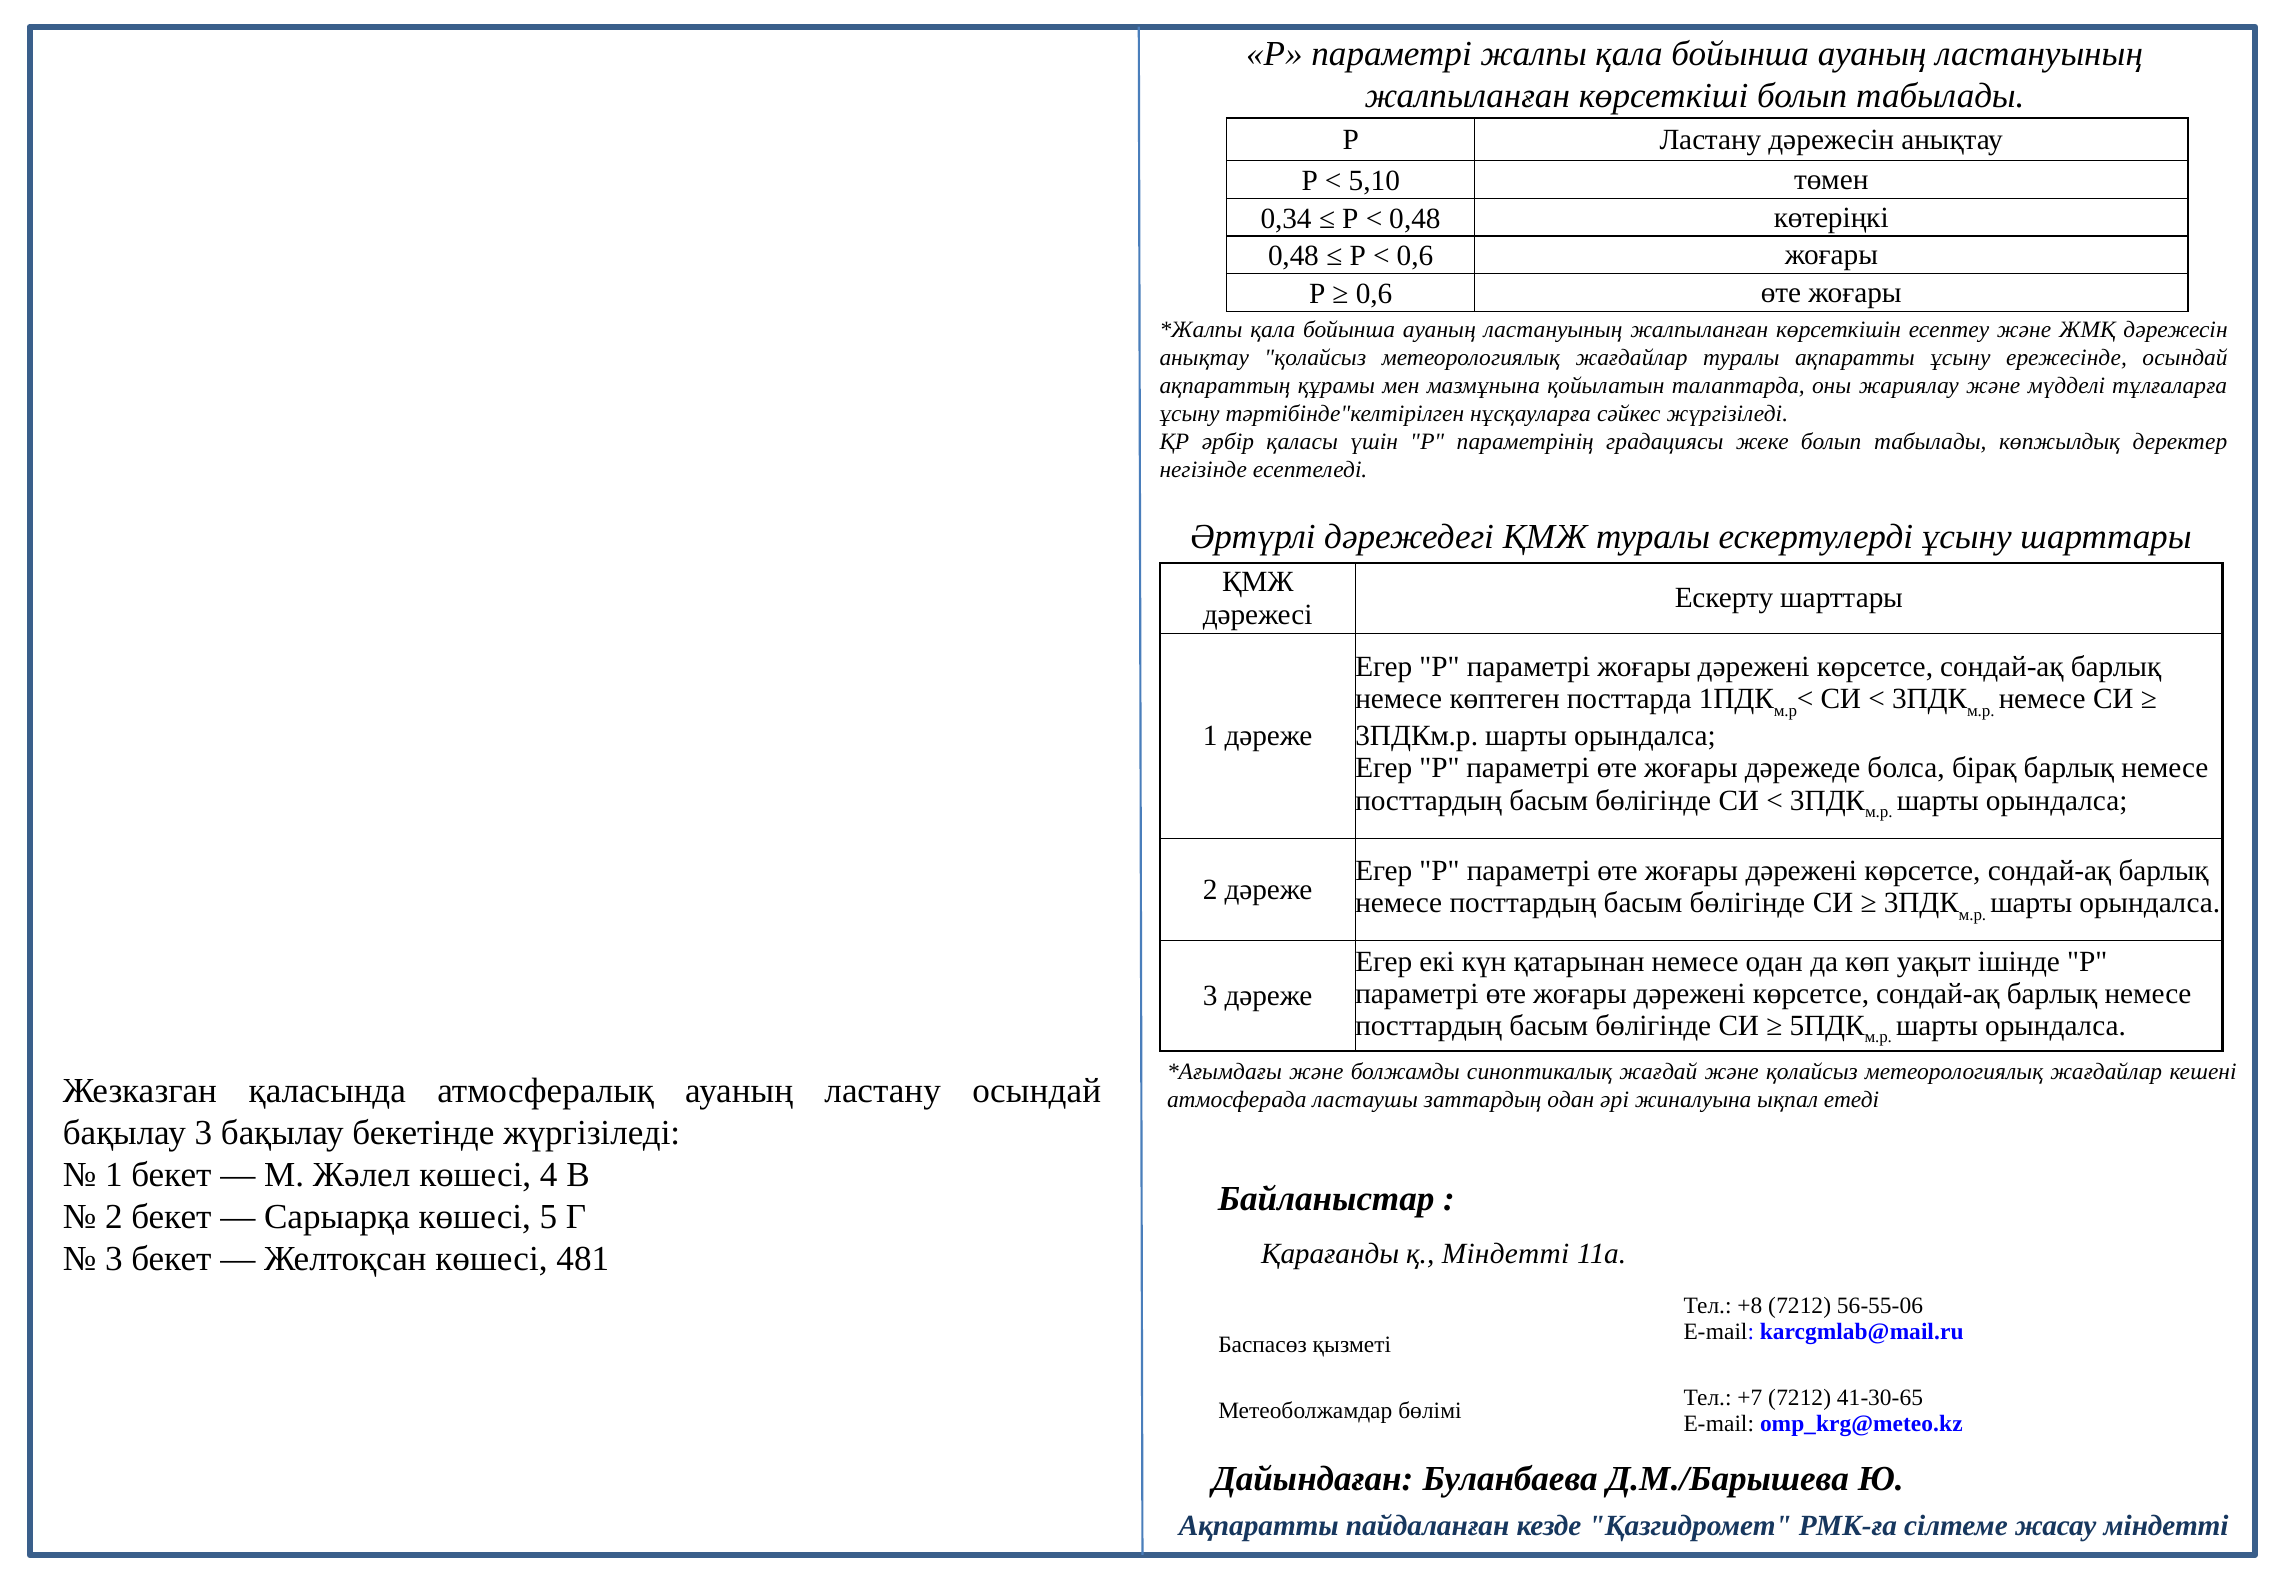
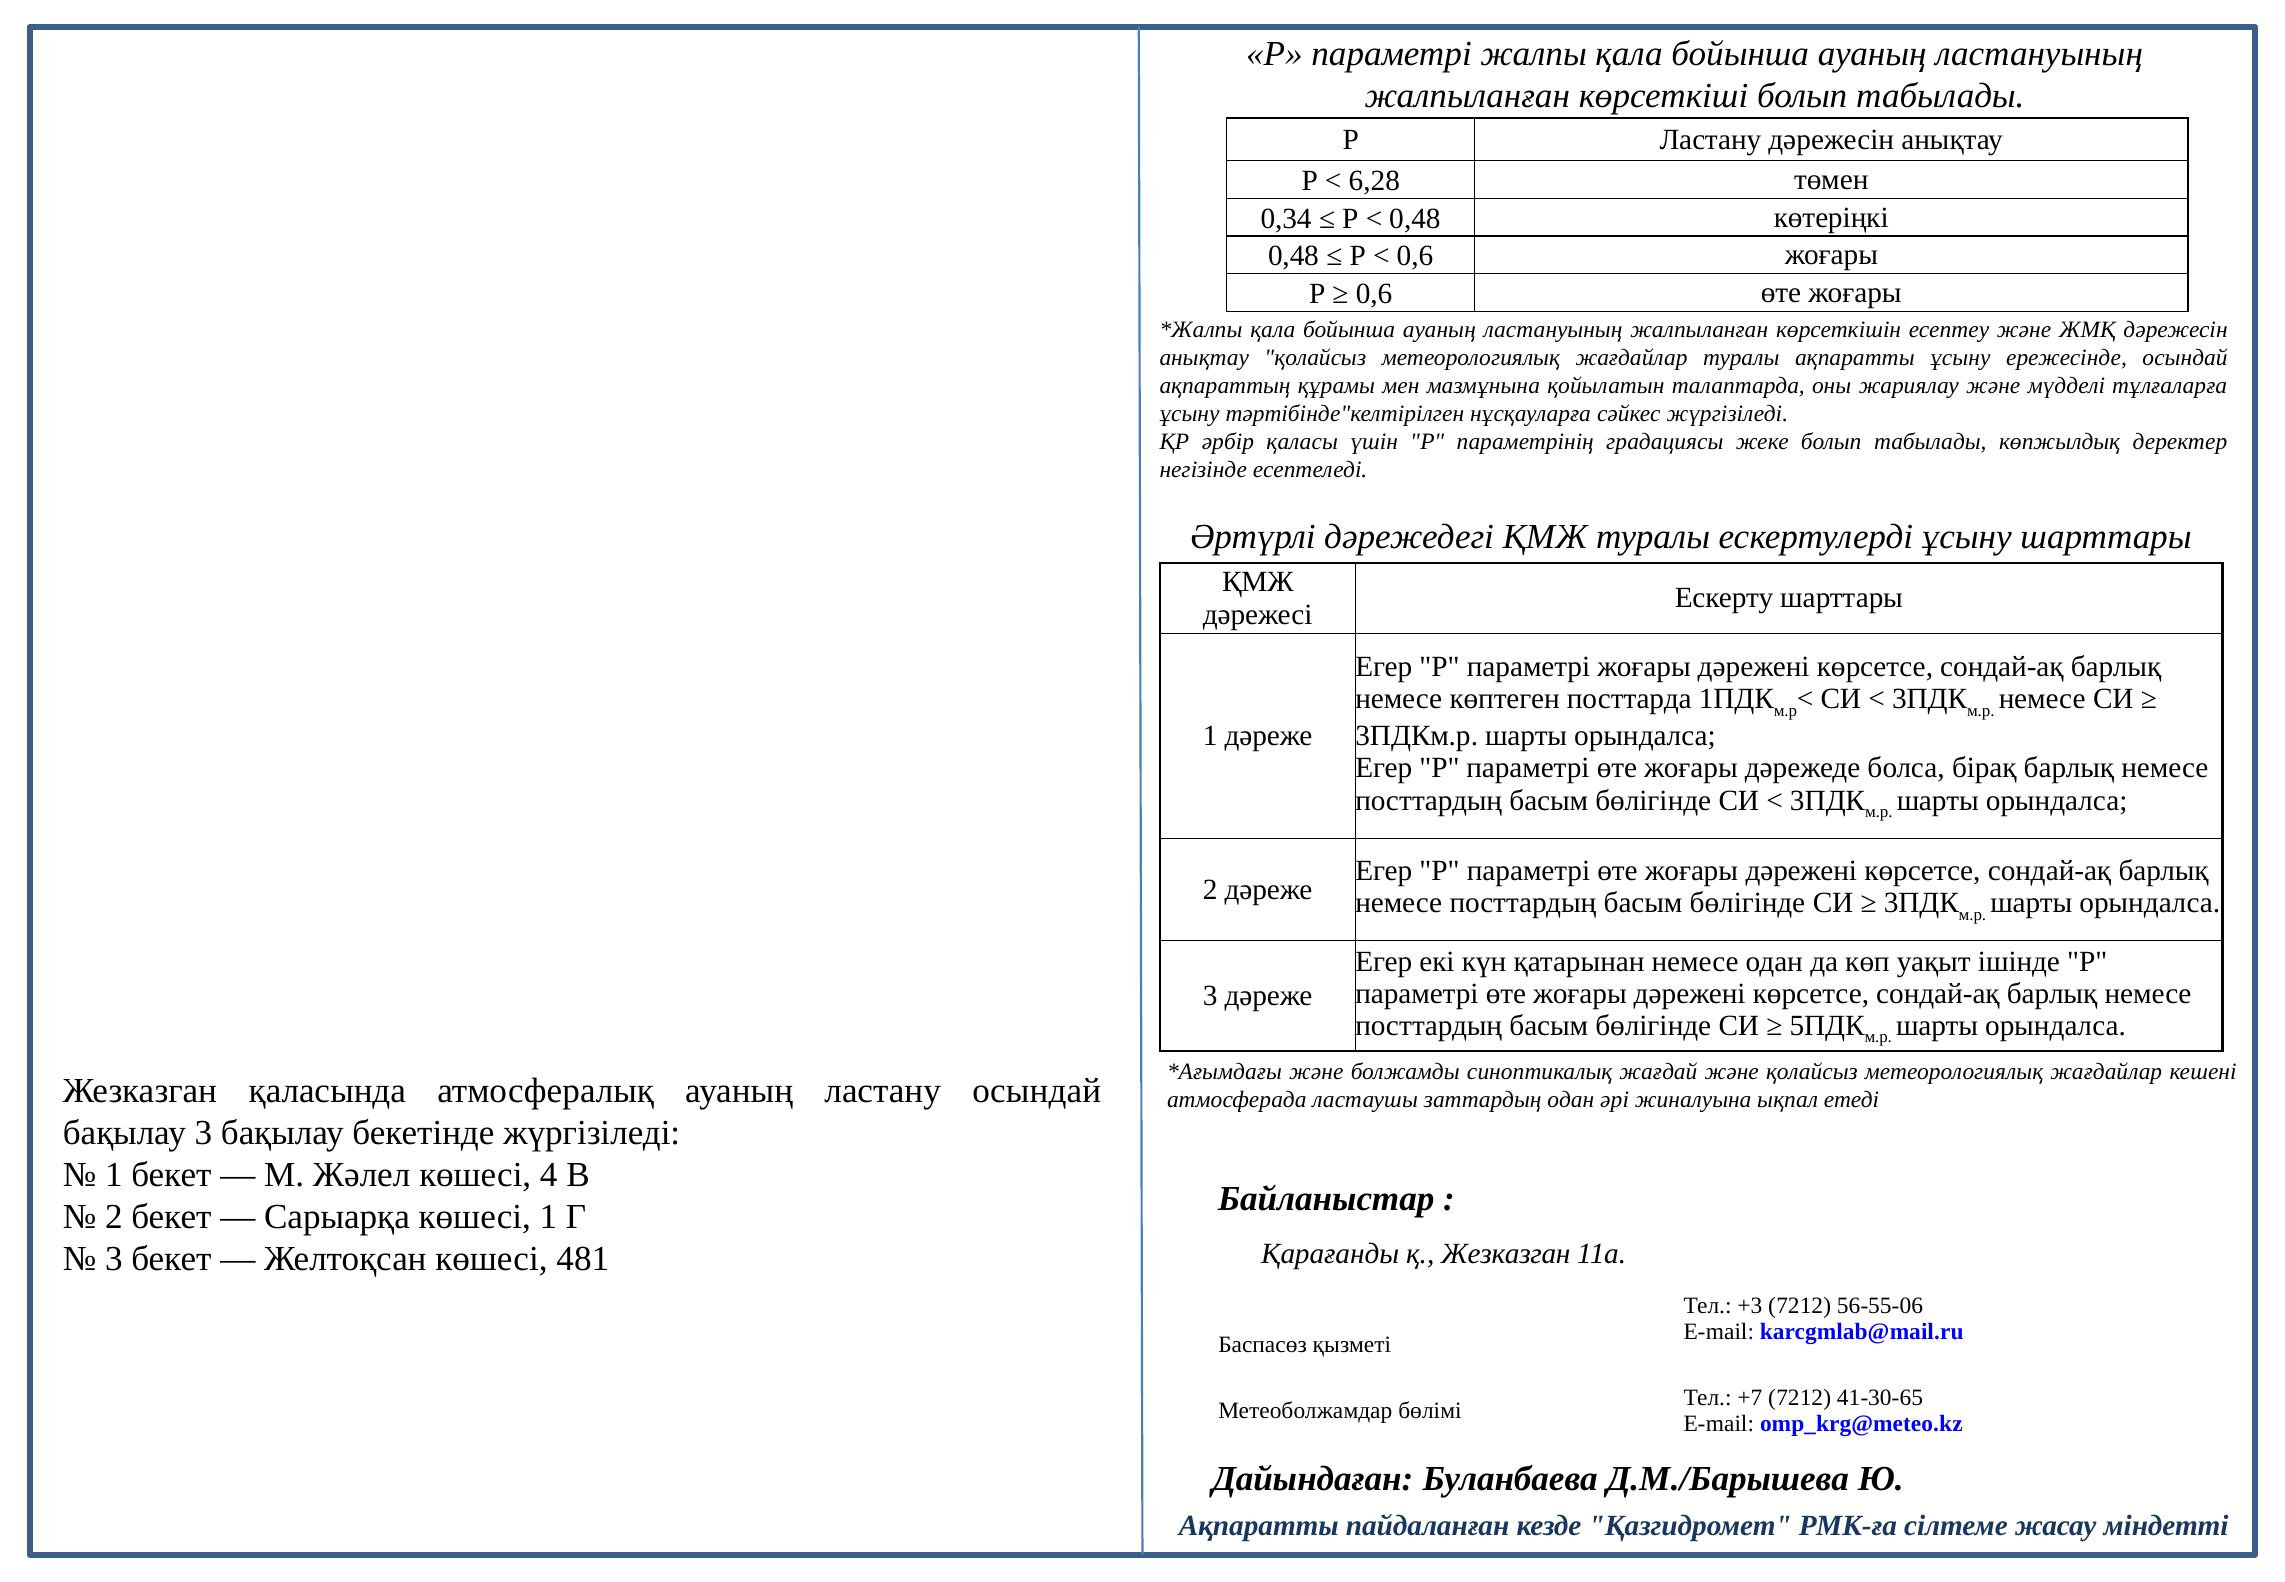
5,10: 5,10 -> 6,28 (1374, 181)
көшесі 5: 5 -> 1 (548, 1217)
қ Міндетті: Міндетті -> Жезказган (1506, 1254)
+8: +8 -> +3 (1750, 1306)
